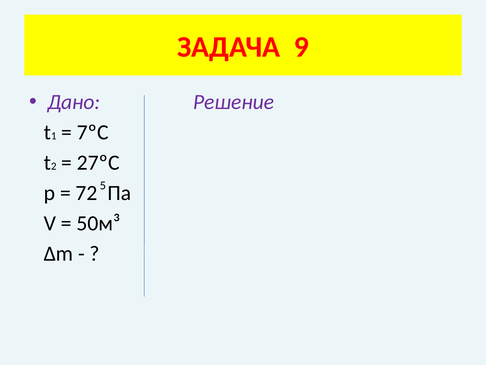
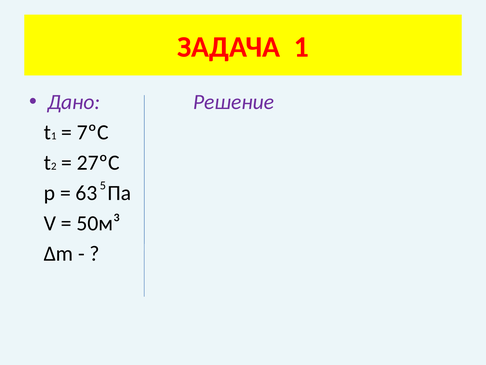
ЗАДАЧА 9: 9 -> 1 (301, 47)
72: 72 -> 63 (87, 193)
